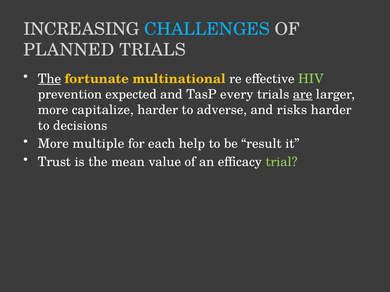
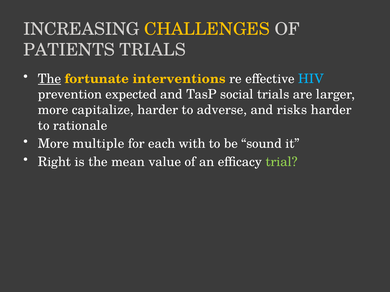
CHALLENGES colour: light blue -> yellow (207, 29)
PLANNED: PLANNED -> PATIENTS (69, 50)
multinational: multinational -> interventions (179, 79)
HIV colour: light green -> light blue (311, 79)
every: every -> social (237, 94)
are underline: present -> none (303, 94)
decisions: decisions -> rationale (80, 126)
help: help -> with (192, 144)
result: result -> sound (262, 144)
Trust: Trust -> Right (54, 162)
